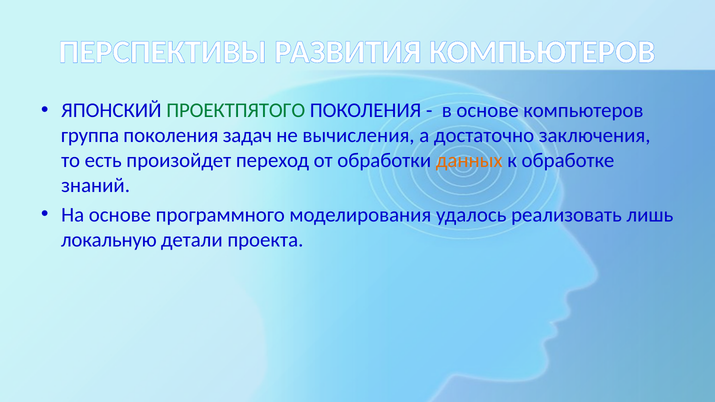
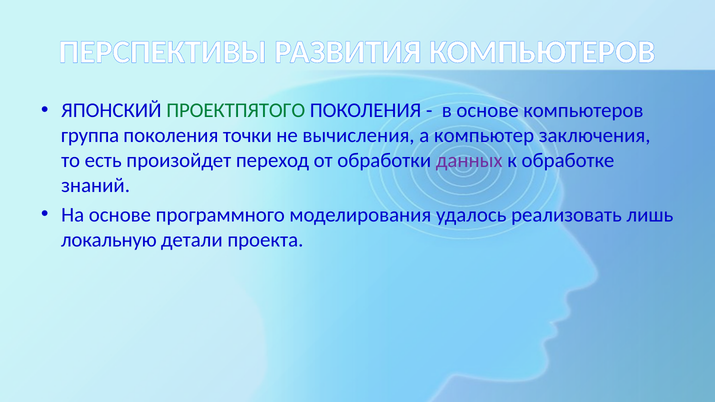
задач: задач -> точки (247, 136)
достаточно: достаточно -> компьютер (484, 136)
данных colour: orange -> purple (469, 161)
